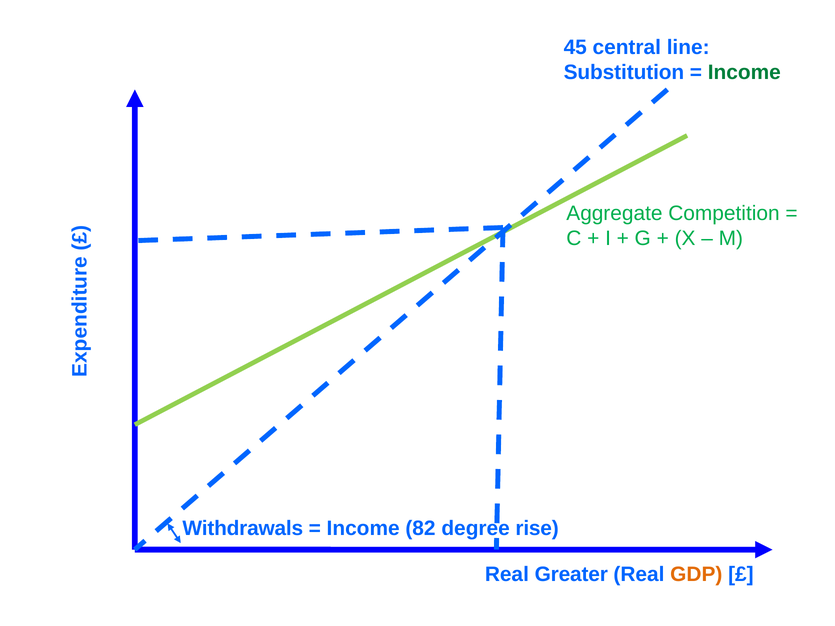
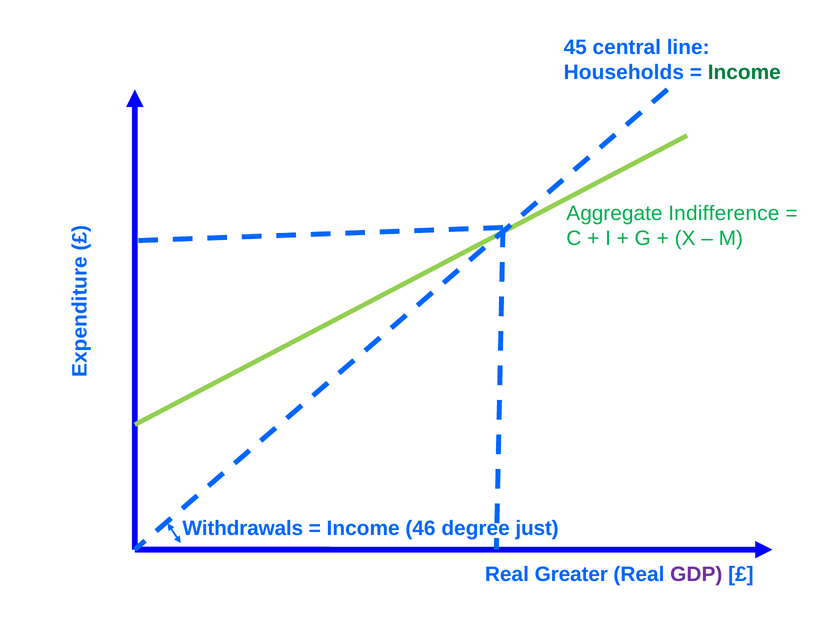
Substitution: Substitution -> Households (624, 73)
Competition: Competition -> Indifference (724, 213)
82: 82 -> 46 (420, 528)
rise: rise -> just (537, 528)
GDP colour: orange -> purple (696, 574)
